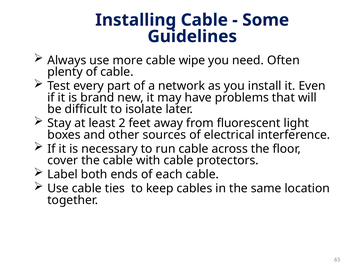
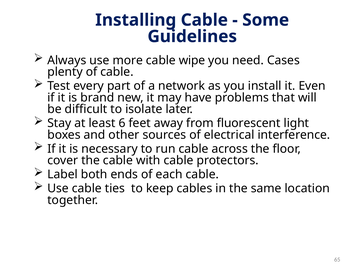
Often: Often -> Cases (283, 60)
2: 2 -> 6 (122, 123)
